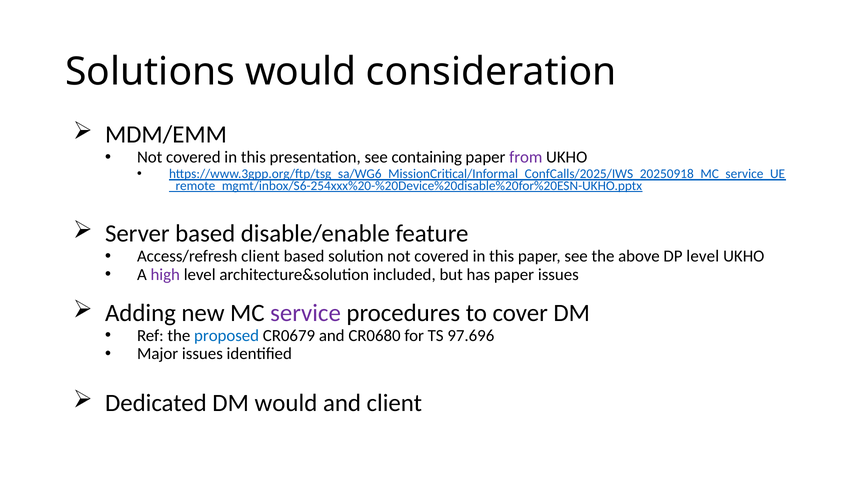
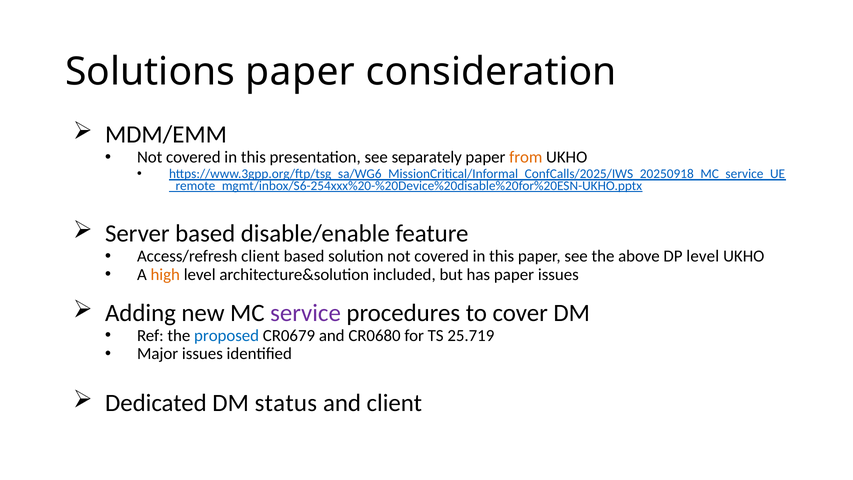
Solutions would: would -> paper (300, 72)
containing: containing -> separately (427, 157)
from colour: purple -> orange (526, 157)
high colour: purple -> orange (165, 274)
97.696: 97.696 -> 25.719 (471, 335)
DM would: would -> status (286, 403)
